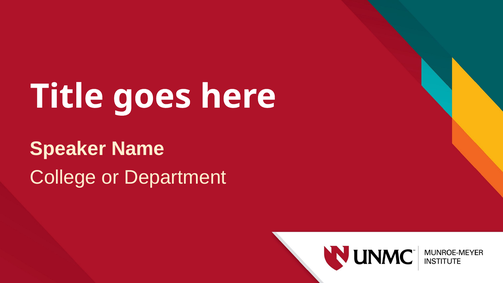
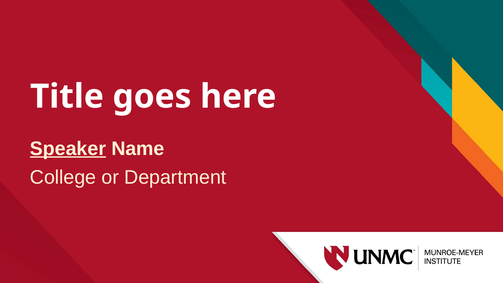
Speaker underline: none -> present (68, 149)
